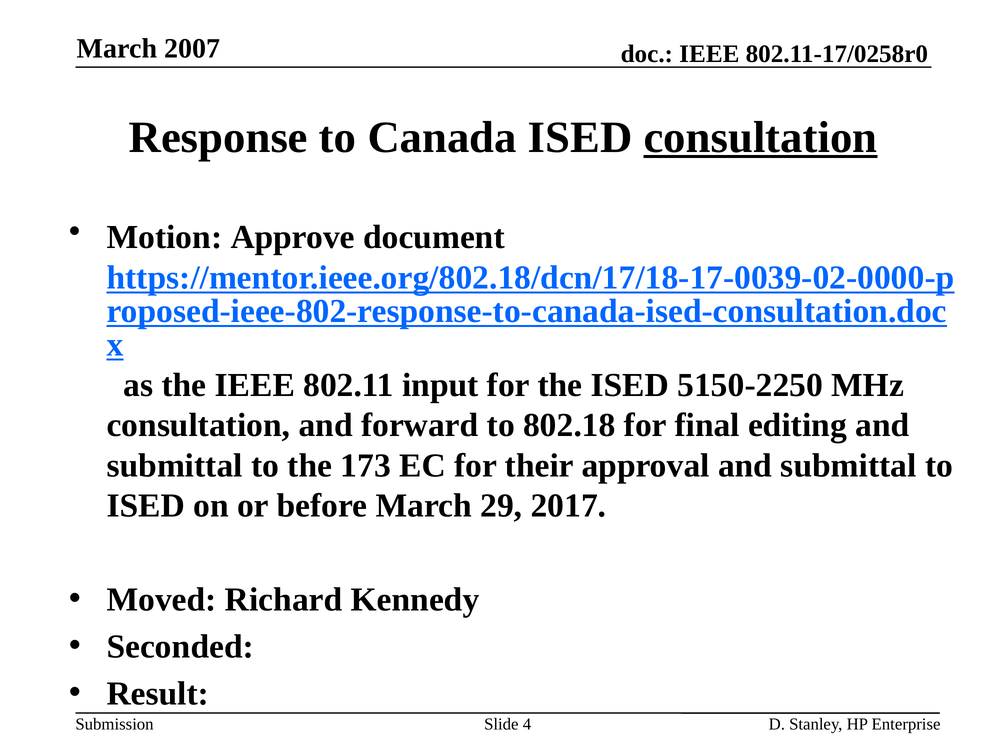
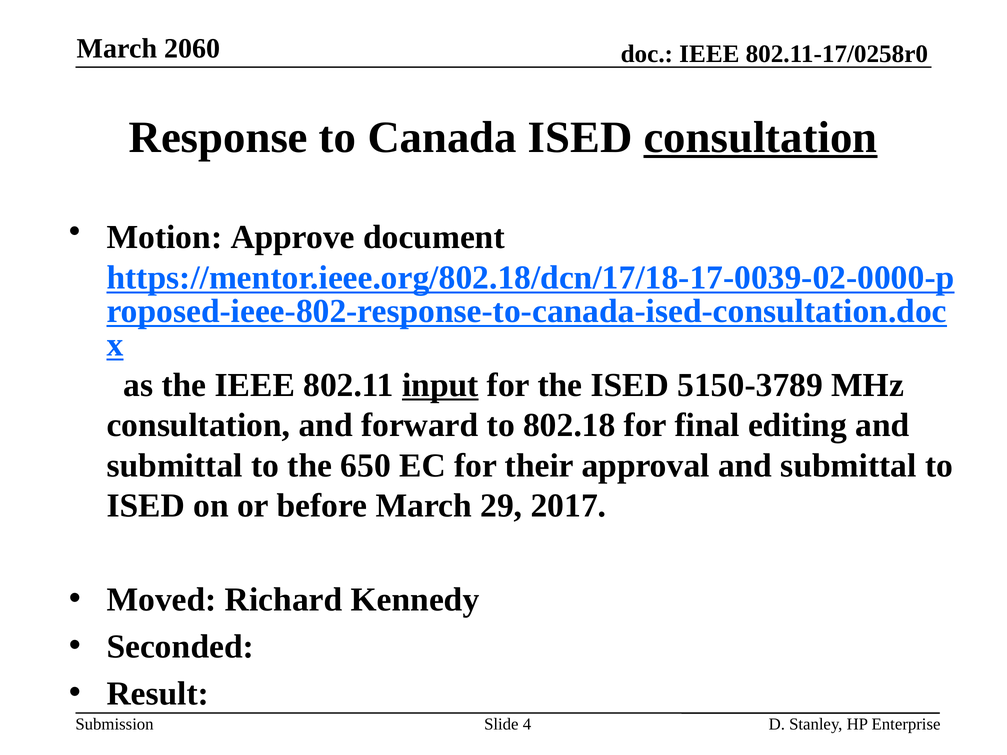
2007: 2007 -> 2060 (192, 49)
input underline: none -> present (440, 385)
5150-2250: 5150-2250 -> 5150-3789 (750, 385)
173: 173 -> 650 (366, 466)
